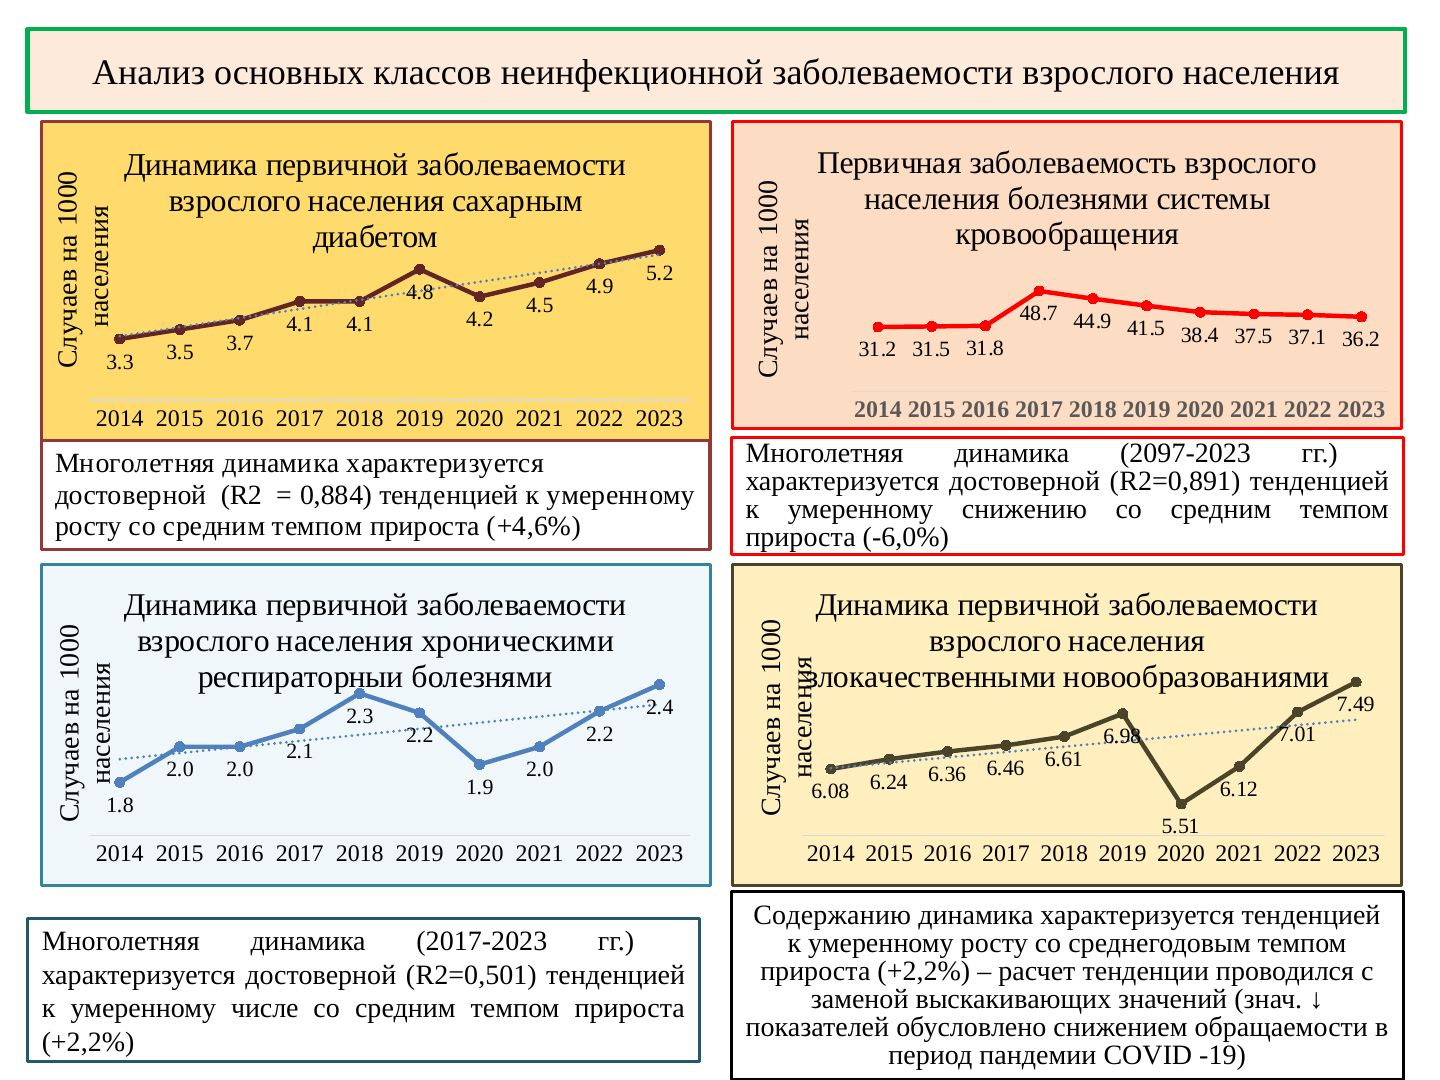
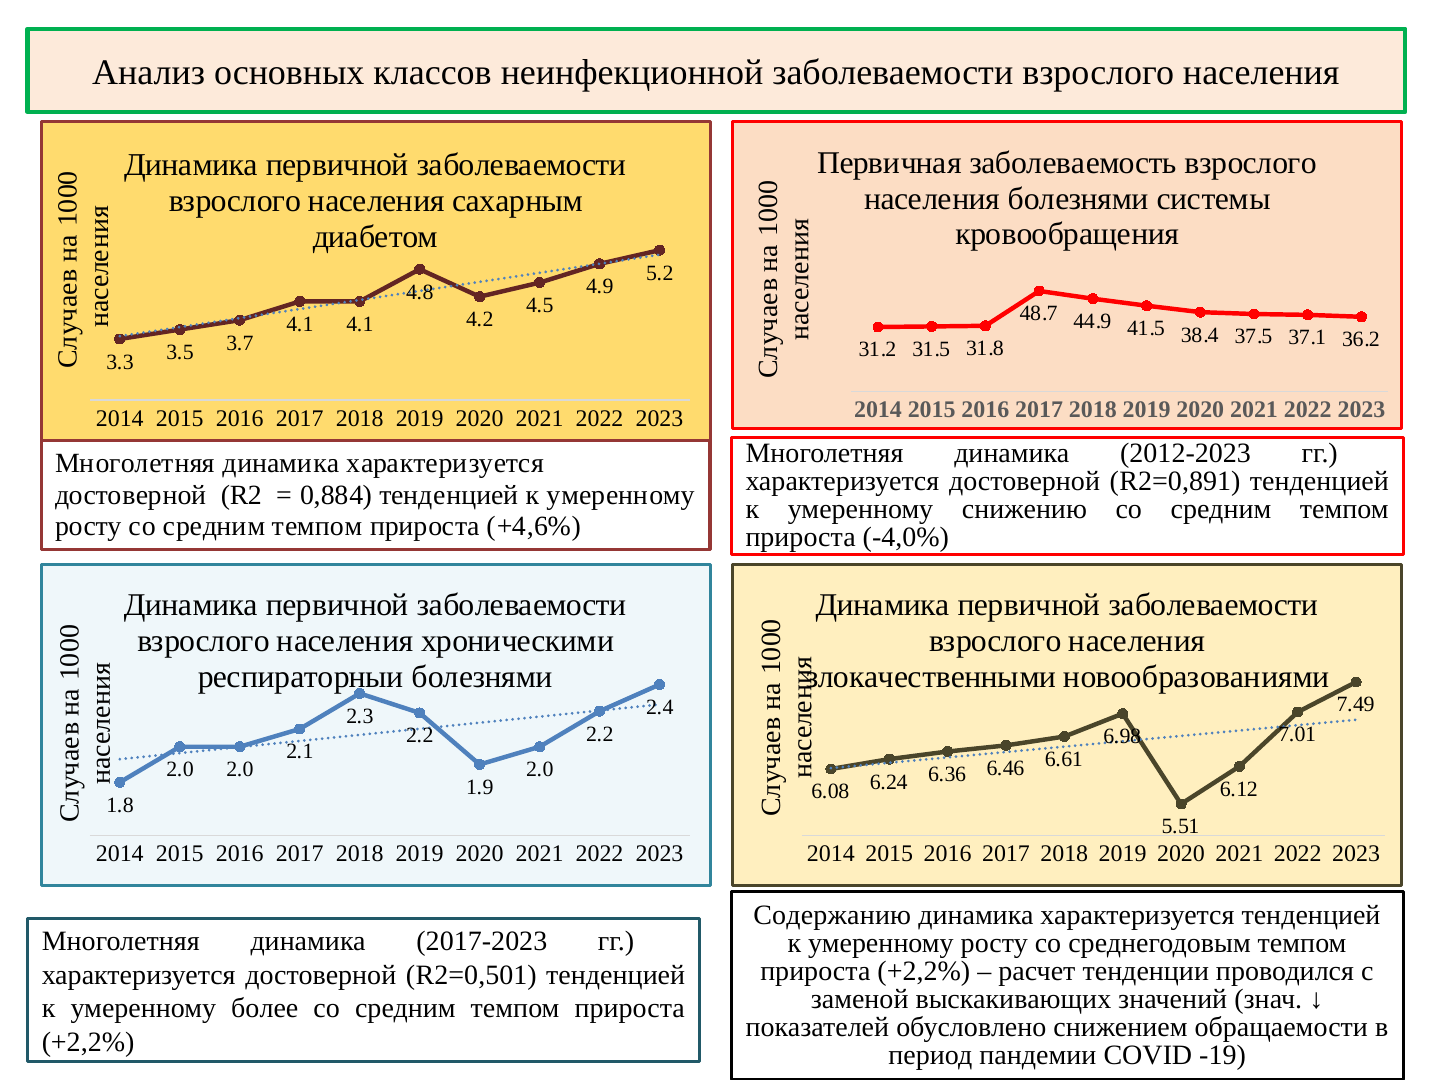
2097-2023: 2097-2023 -> 2012-2023 (1186, 453)
-6,0%: -6,0% -> -4,0% (906, 537)
числе: числе -> более (265, 1009)
